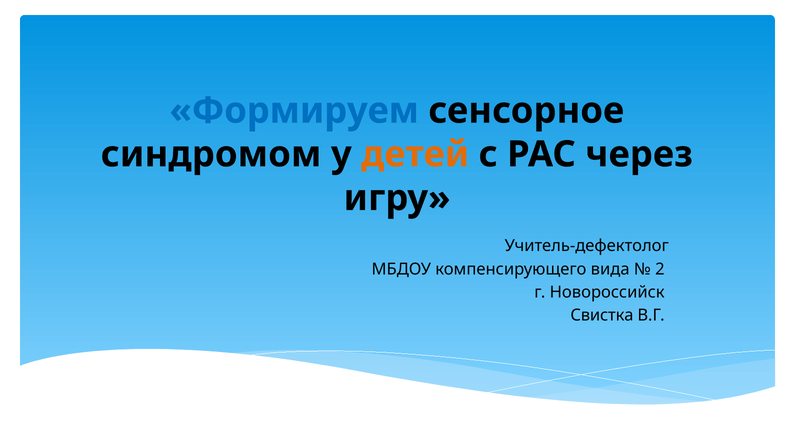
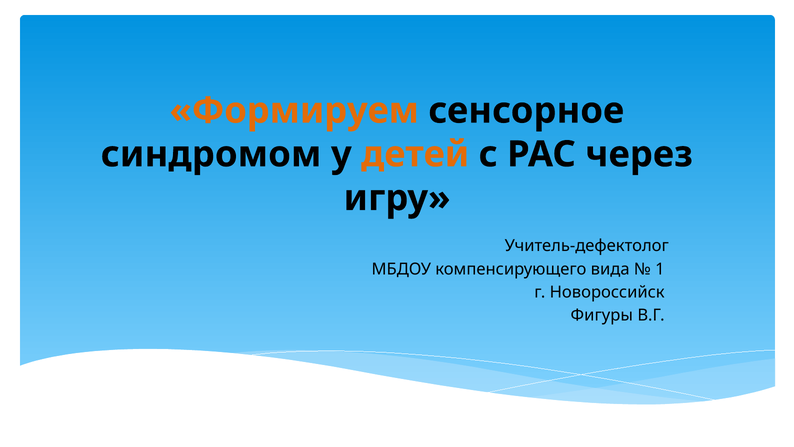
Формируем colour: blue -> orange (294, 111)
2: 2 -> 1 (660, 269)
Свистка: Свистка -> Фигуры (602, 315)
